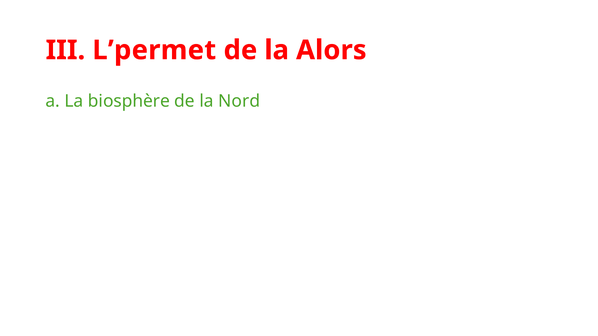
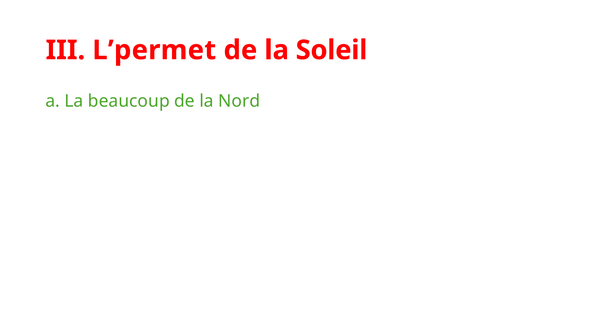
Alors: Alors -> Soleil (332, 50)
biosphère: biosphère -> beaucoup (129, 101)
